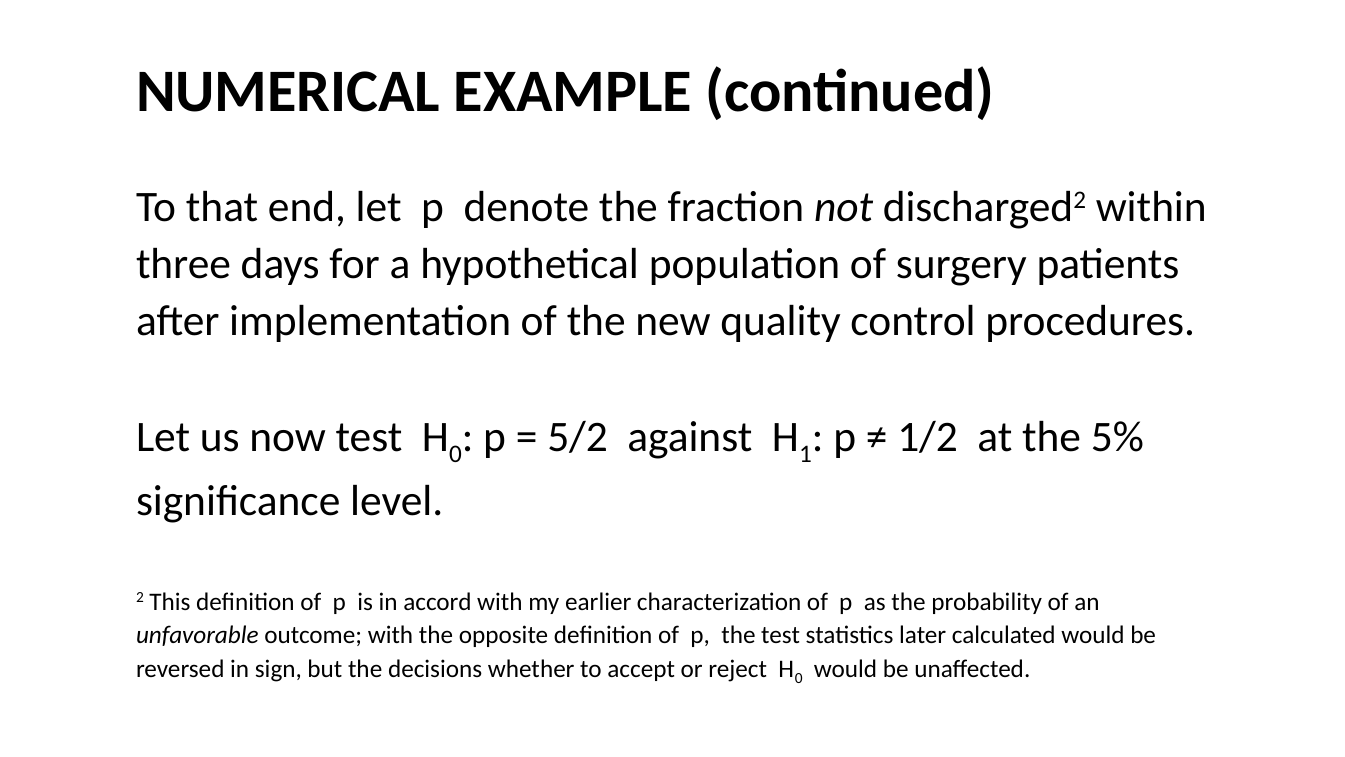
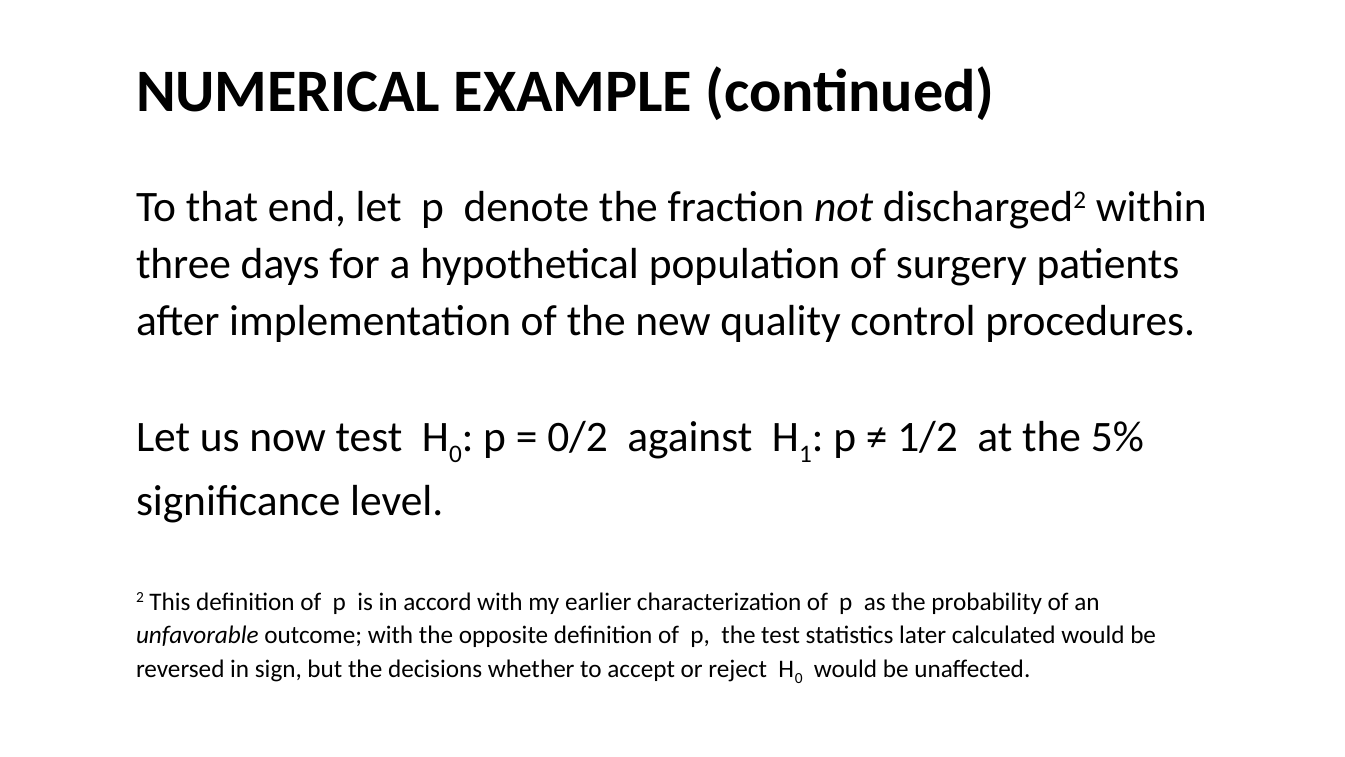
5/2: 5/2 -> 0/2 (578, 437)
